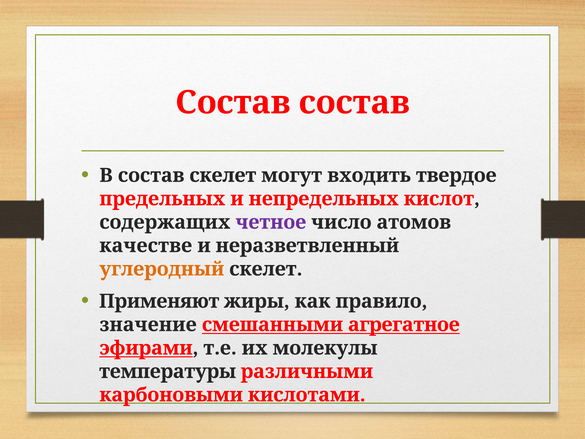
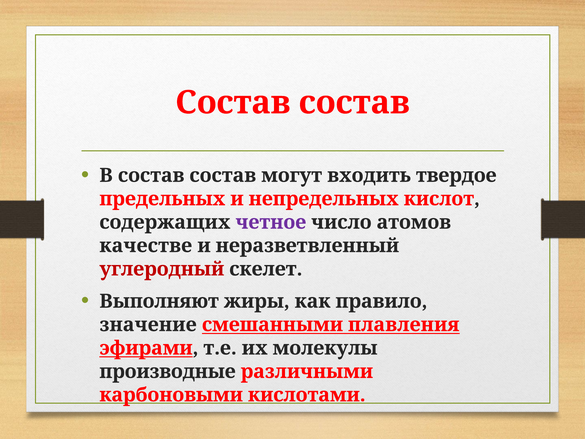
В состав скелет: скелет -> состав (223, 175)
углеродный colour: orange -> red (162, 269)
Применяют: Применяют -> Выполняют (159, 301)
агрегатное: агрегатное -> плавления (404, 324)
температуры: температуры -> производные (168, 371)
